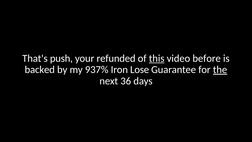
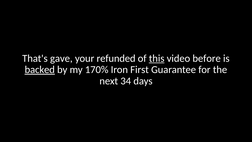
push: push -> gave (61, 58)
backed underline: none -> present (40, 70)
937%: 937% -> 170% (97, 70)
Lose: Lose -> First (140, 70)
the underline: present -> none (220, 70)
36: 36 -> 34 (126, 81)
